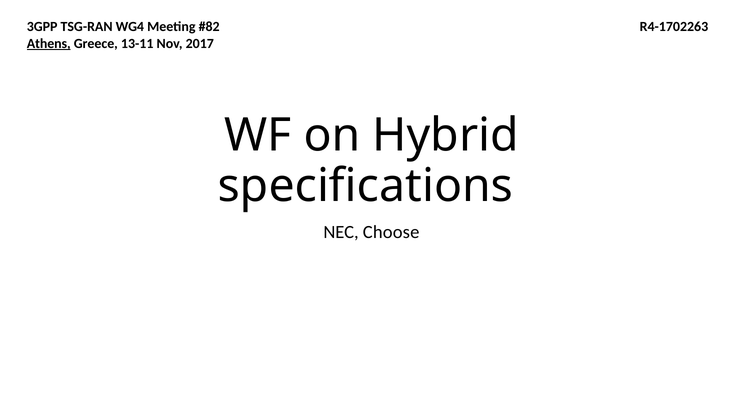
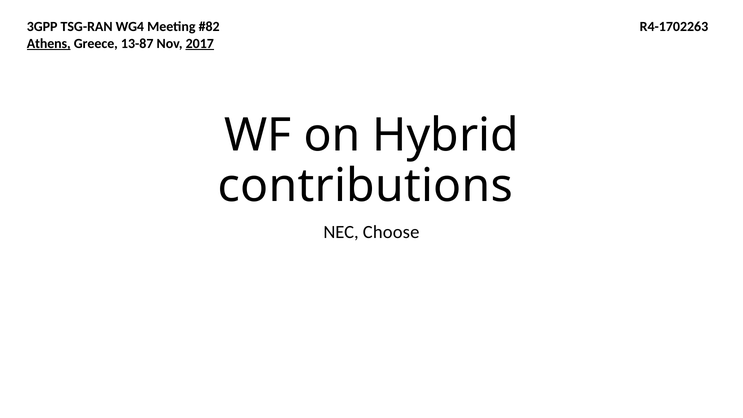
13-11: 13-11 -> 13-87 (137, 44)
2017 underline: none -> present (200, 44)
specifications: specifications -> contributions (365, 186)
